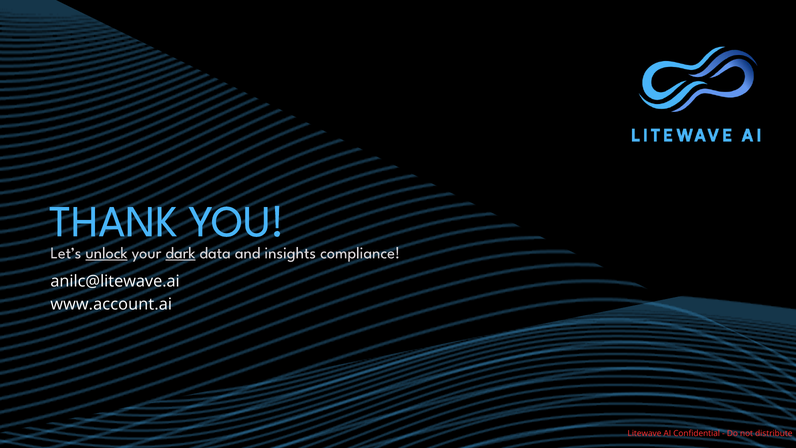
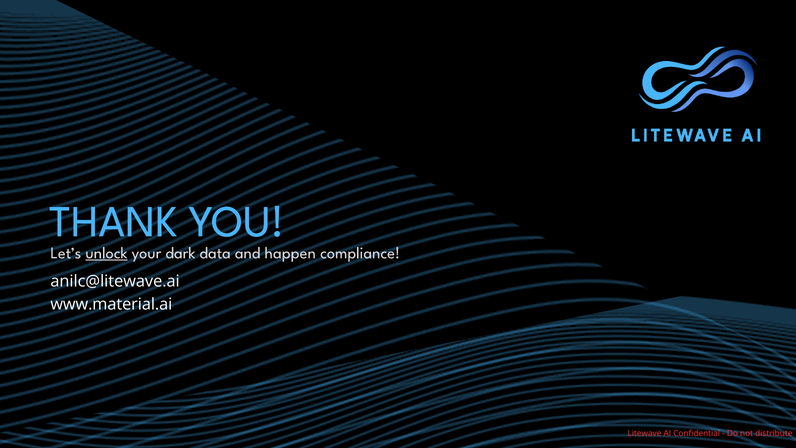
dark underline: present -> none (180, 253)
insights: insights -> happen (290, 253)
www.account.ai: www.account.ai -> www.material.ai (111, 304)
